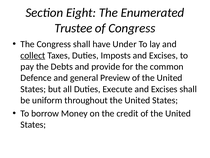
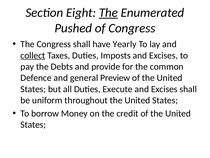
The underline: none -> present (108, 13)
Trustee: Trustee -> Pushed (73, 28)
Under: Under -> Yearly (125, 44)
